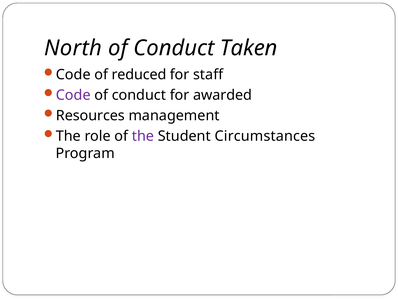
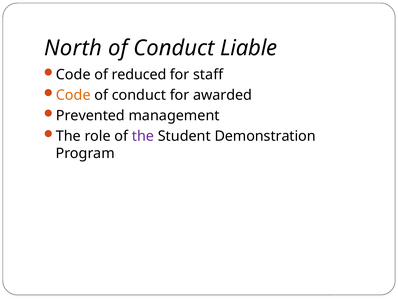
Taken: Taken -> Liable (249, 48)
Code colour: purple -> orange (73, 95)
Resources: Resources -> Prevented (90, 116)
Circumstances: Circumstances -> Demonstration (265, 136)
